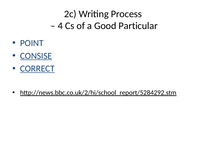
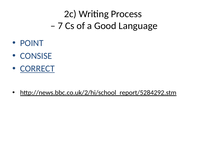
4: 4 -> 7 (60, 26)
Particular: Particular -> Language (138, 26)
CONSISE underline: present -> none (36, 56)
